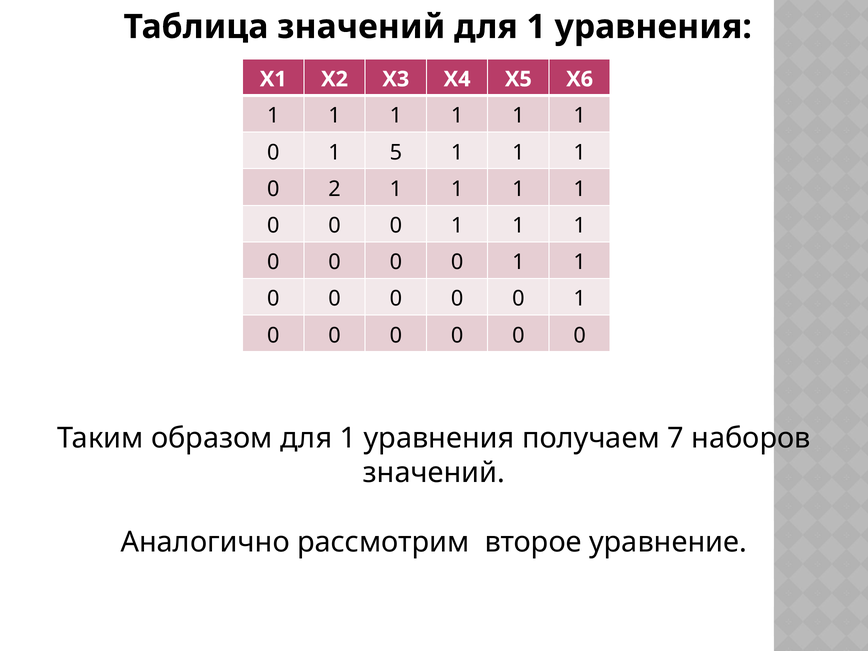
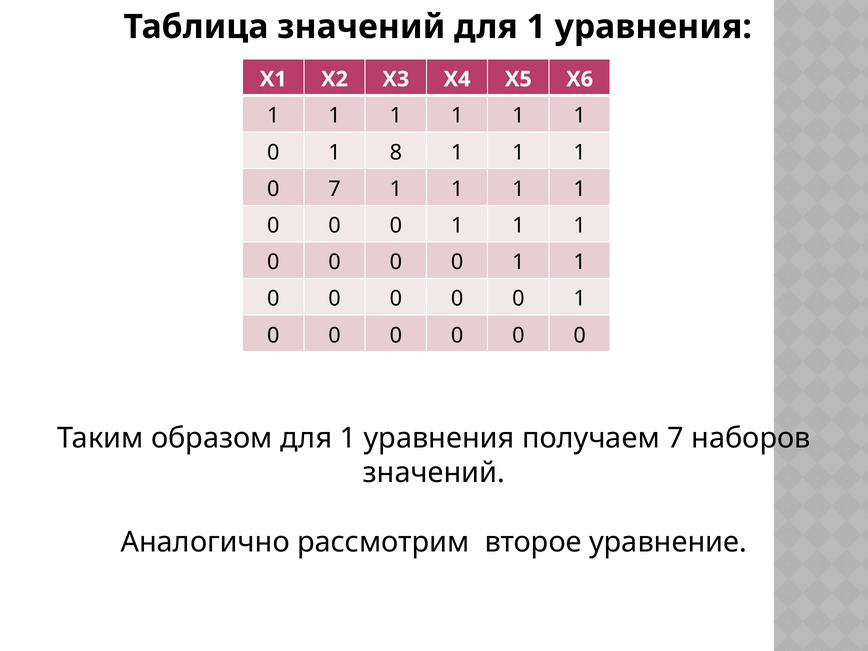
5: 5 -> 8 (396, 152)
0 2: 2 -> 7 (335, 189)
